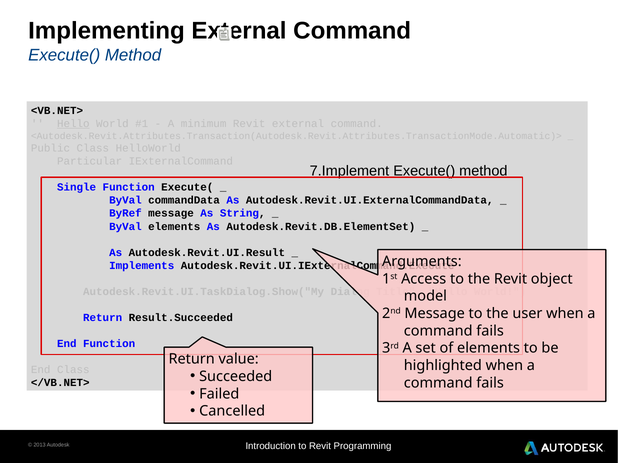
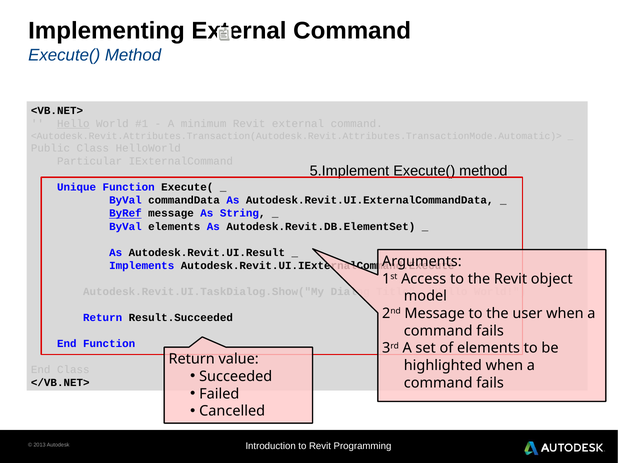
7.Implement: 7.Implement -> 5.Implement (349, 171)
Single: Single -> Unique (77, 188)
ByRef underline: none -> present (125, 214)
